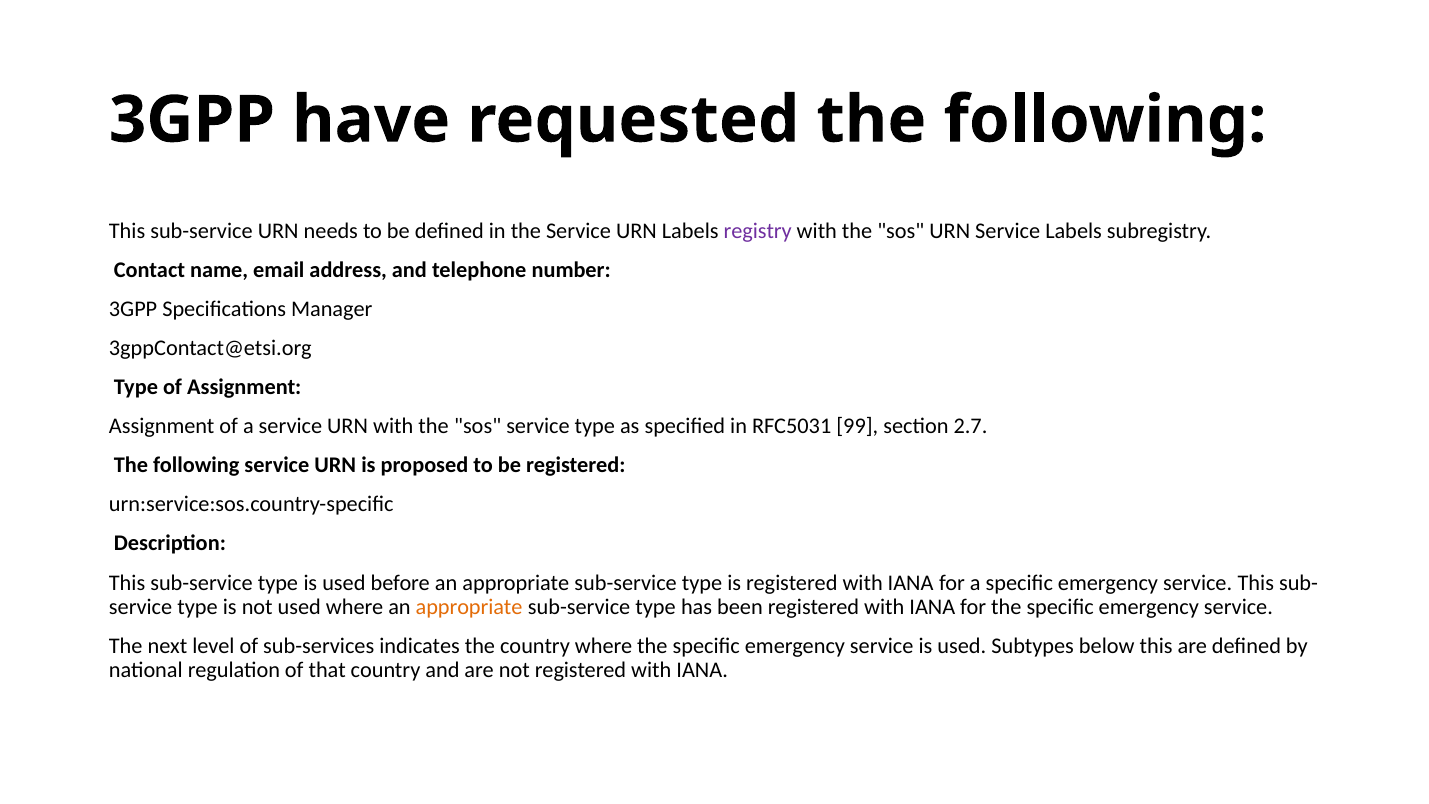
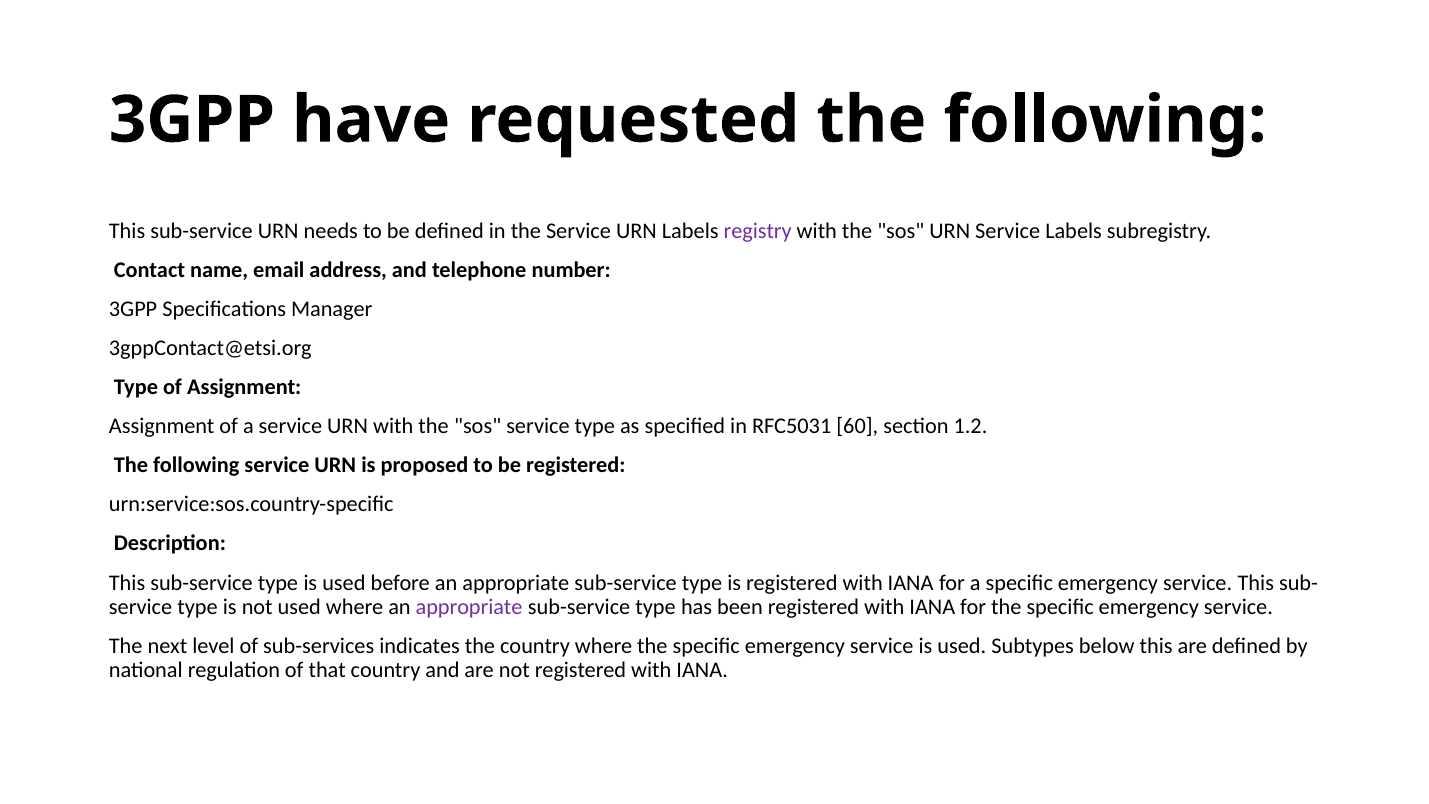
99: 99 -> 60 (857, 426)
2.7: 2.7 -> 1.2 (970, 426)
appropriate colour: orange -> purple (469, 607)
